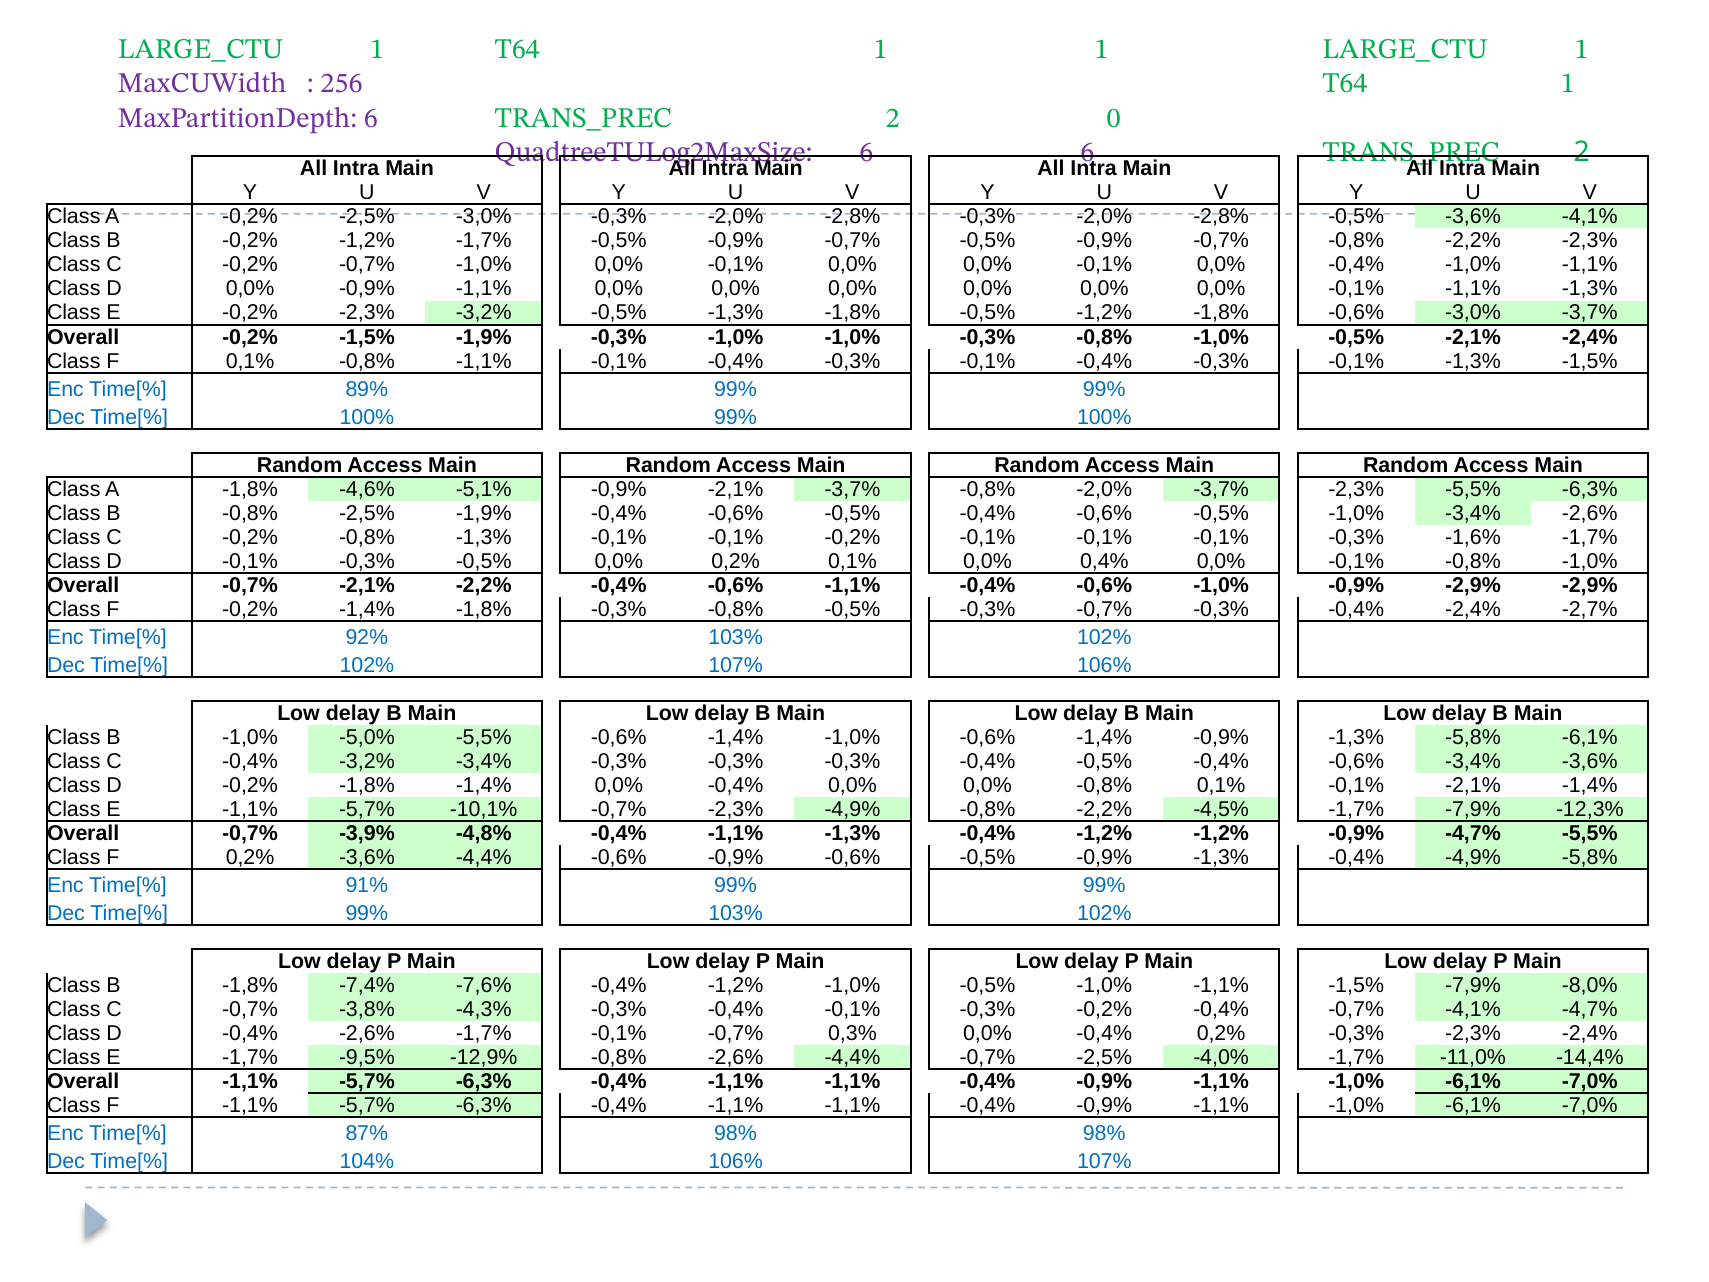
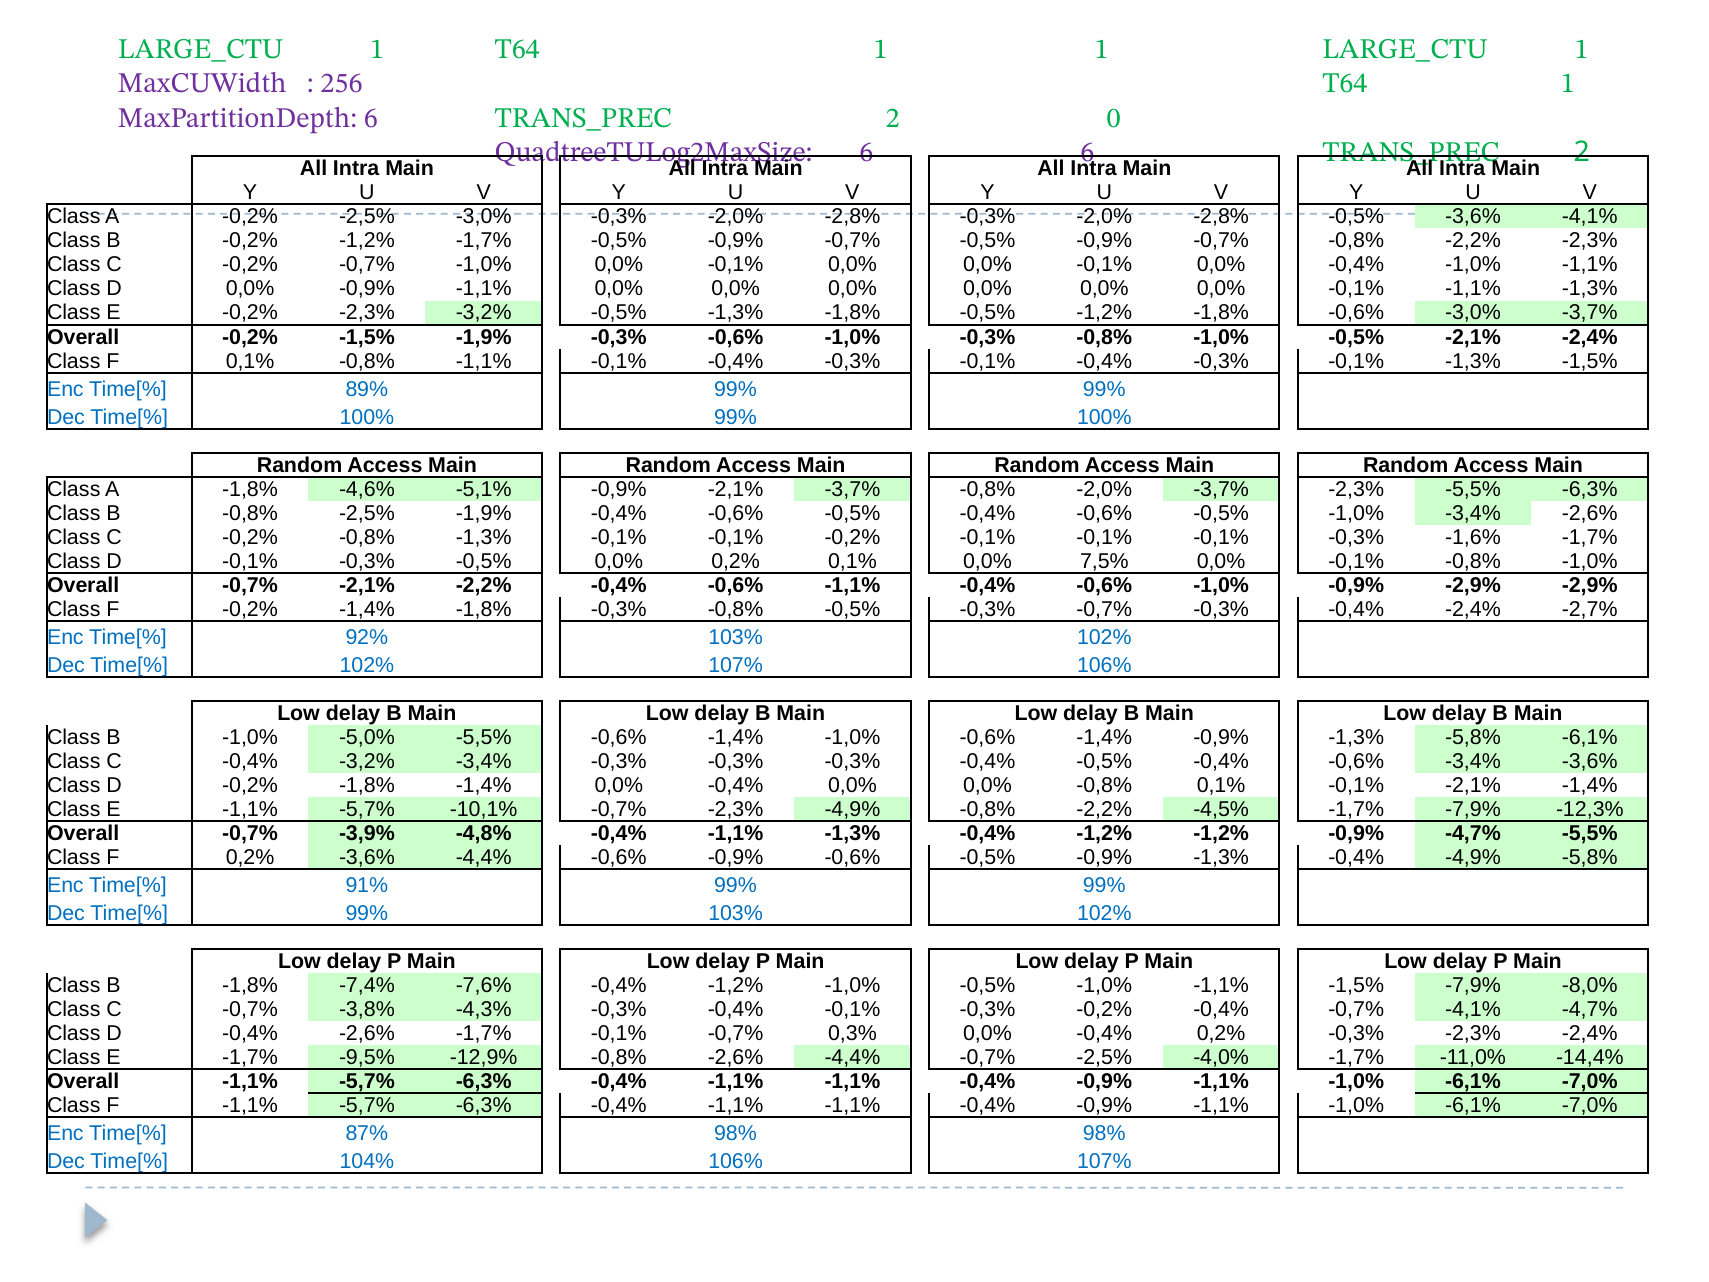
-0,3% -1,0%: -1,0% -> -0,6% (736, 337)
0,4%: 0,4% -> 7,5% (1104, 561)
